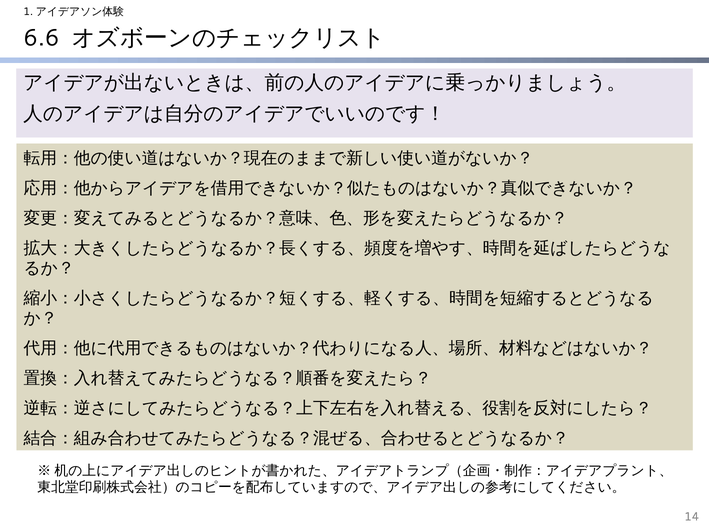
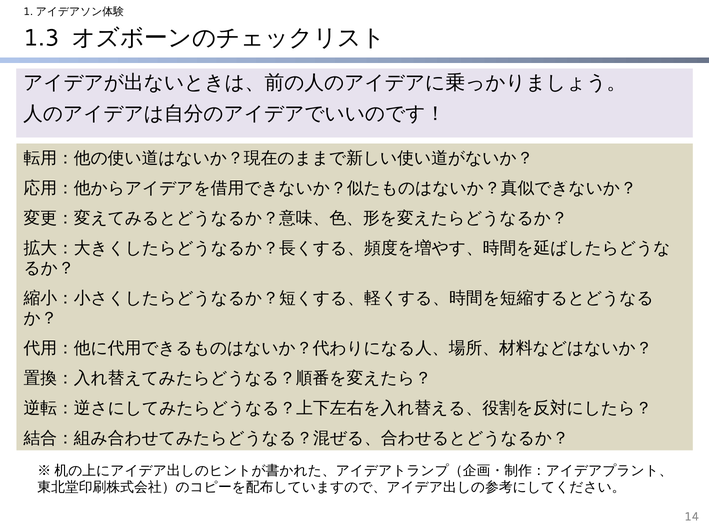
6.6: 6.6 -> 1.3 (41, 38)
